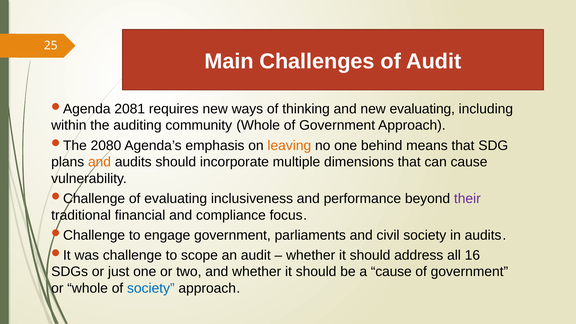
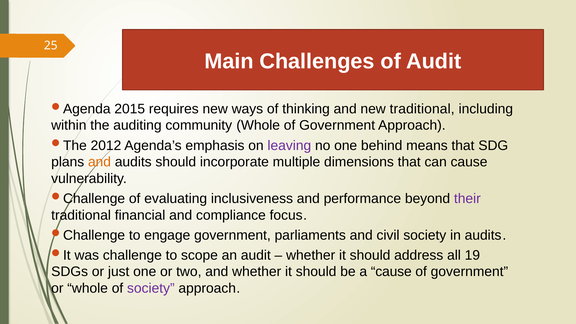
2081: 2081 -> 2015 (130, 109)
new evaluating: evaluating -> traditional (422, 109)
2080: 2080 -> 2012 (106, 145)
leaving colour: orange -> purple (289, 145)
16: 16 -> 19 (472, 255)
society colour: blue -> purple (151, 288)
